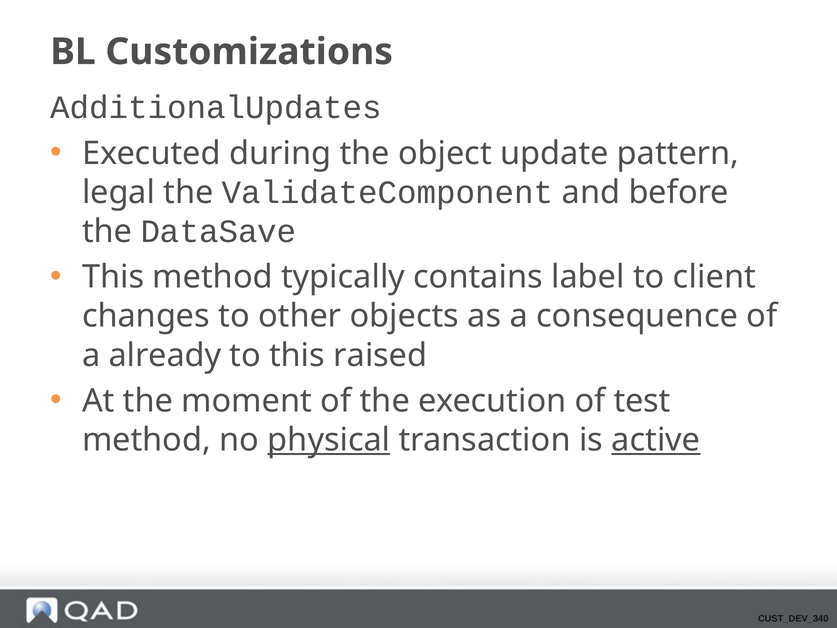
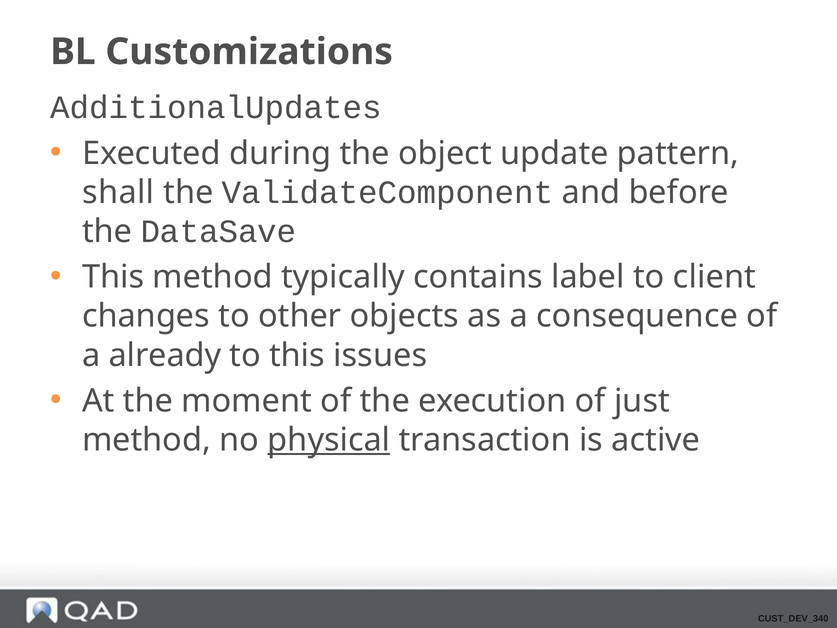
legal: legal -> shall (118, 192)
raised: raised -> issues (380, 355)
test: test -> just (642, 401)
active underline: present -> none (656, 440)
